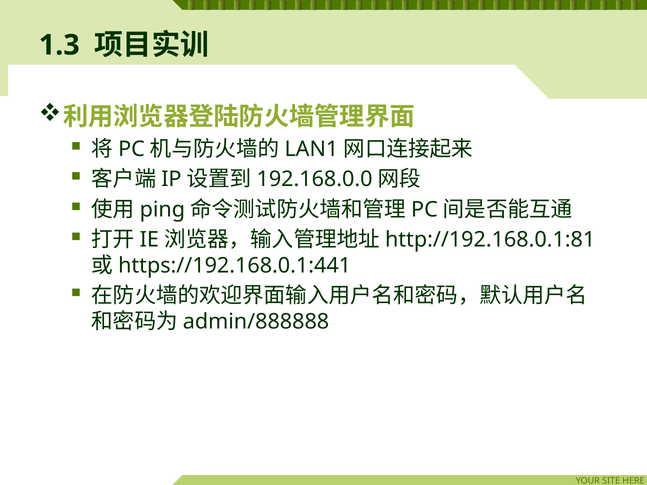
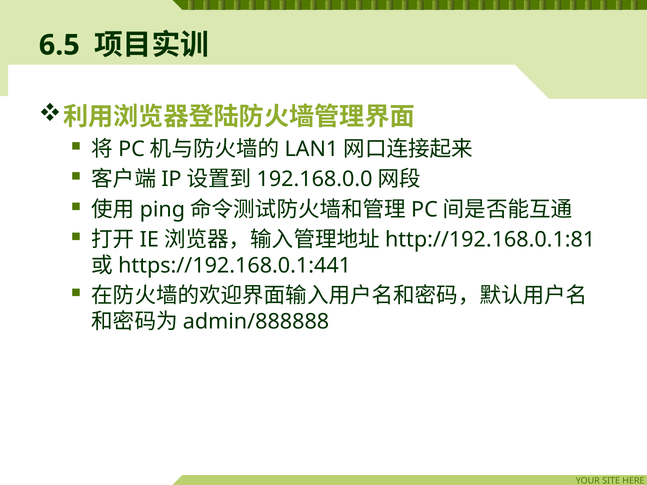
1.3: 1.3 -> 6.5 (59, 45)
